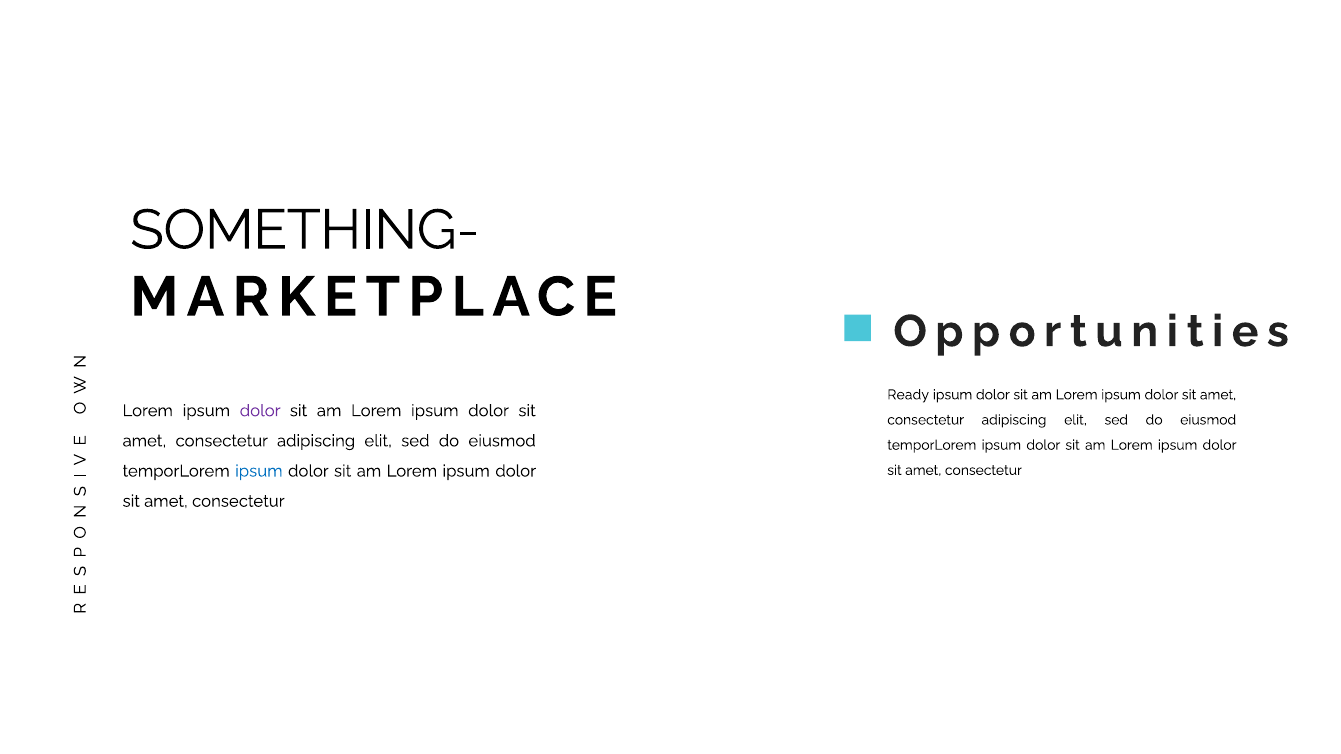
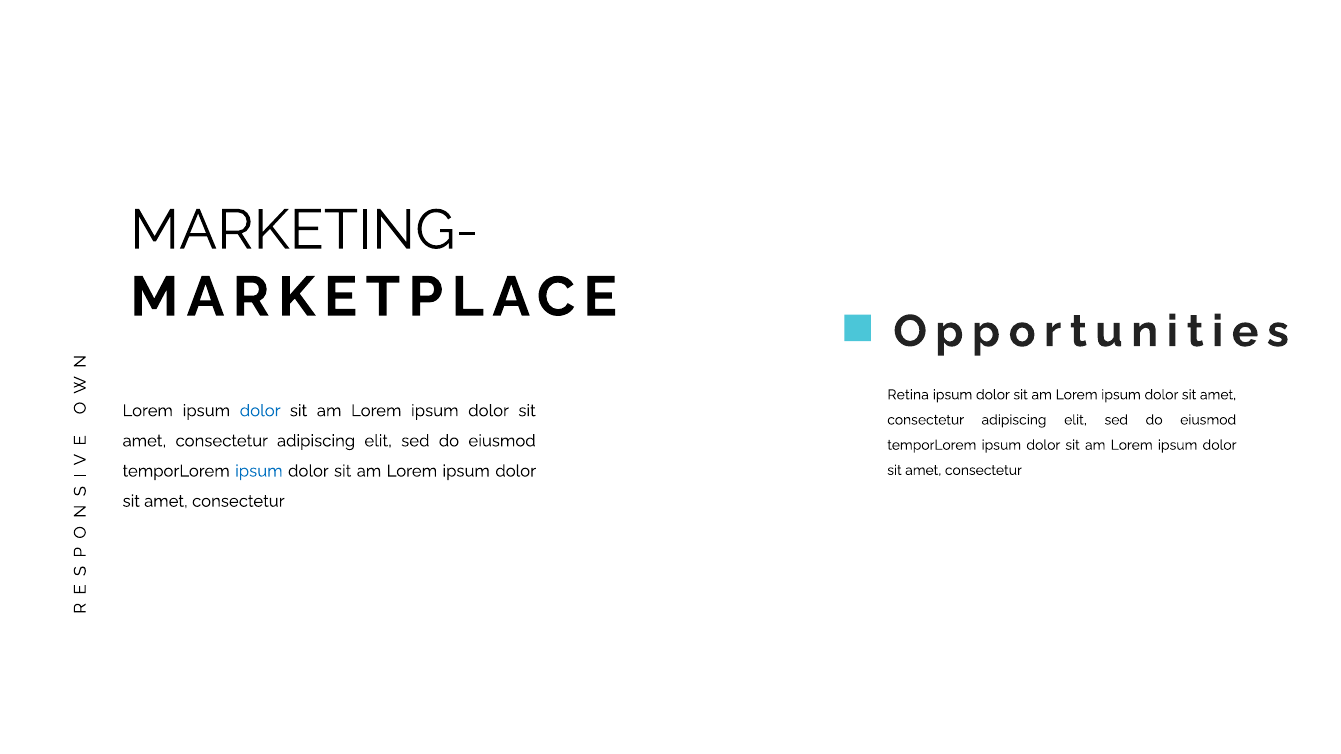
SOMETHING-: SOMETHING- -> MARKETING- (305, 230)
Ready: Ready -> Retina (908, 395)
dolor colour: purple -> blue (260, 411)
